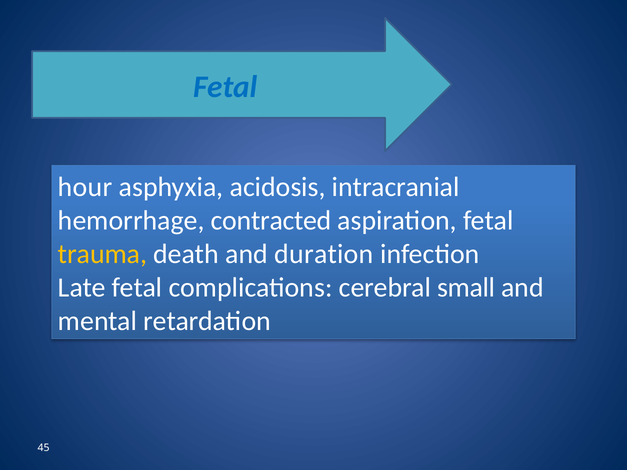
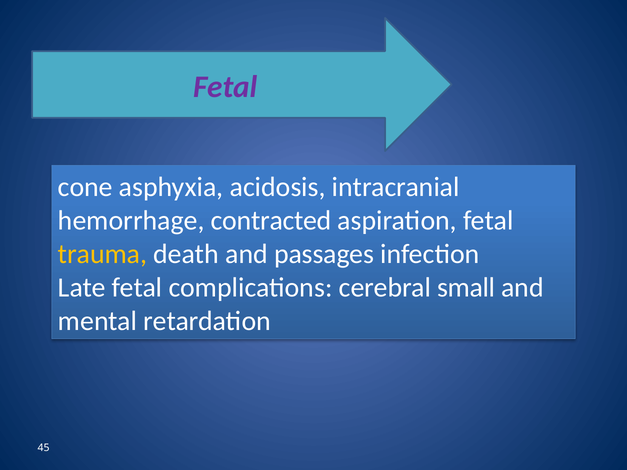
Fetal colour: blue -> purple (225, 87)
hour: hour -> cone (85, 187)
duration: duration -> passages (324, 254)
